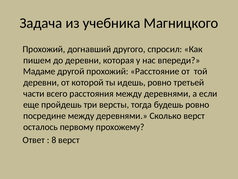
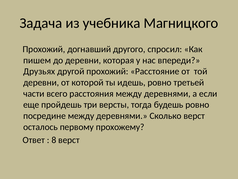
Мадаме: Мадаме -> Друзьях (39, 71)
